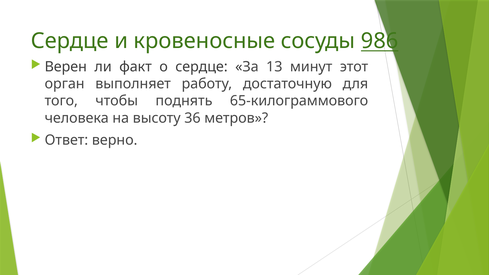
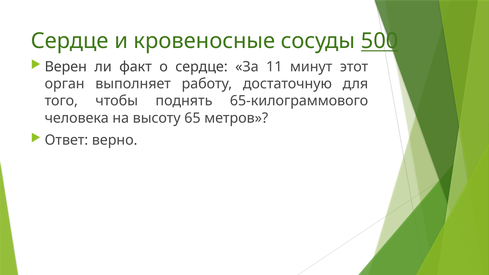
986: 986 -> 500 (380, 41)
13: 13 -> 11 (274, 67)
36: 36 -> 65 (192, 118)
